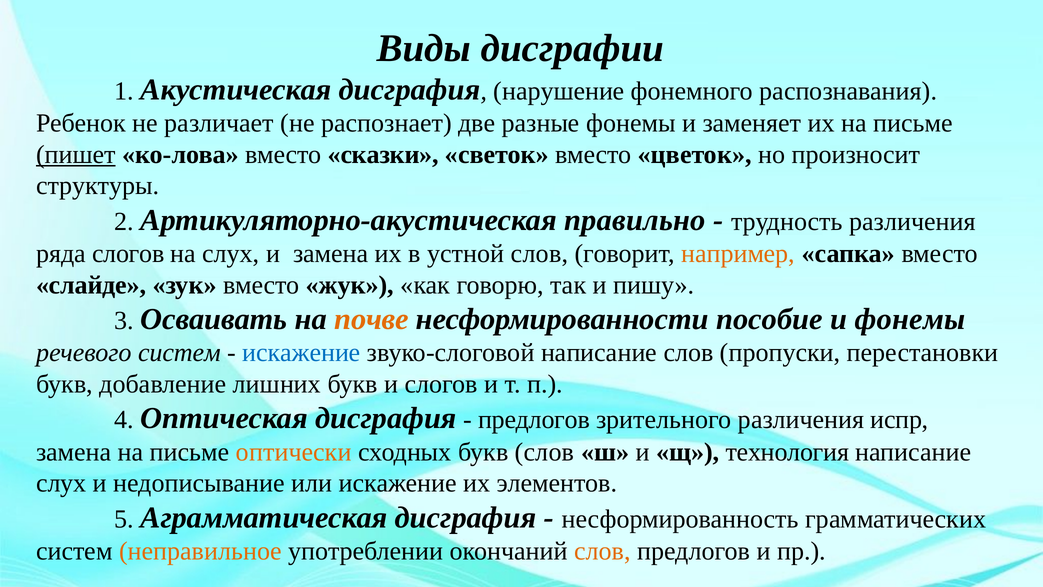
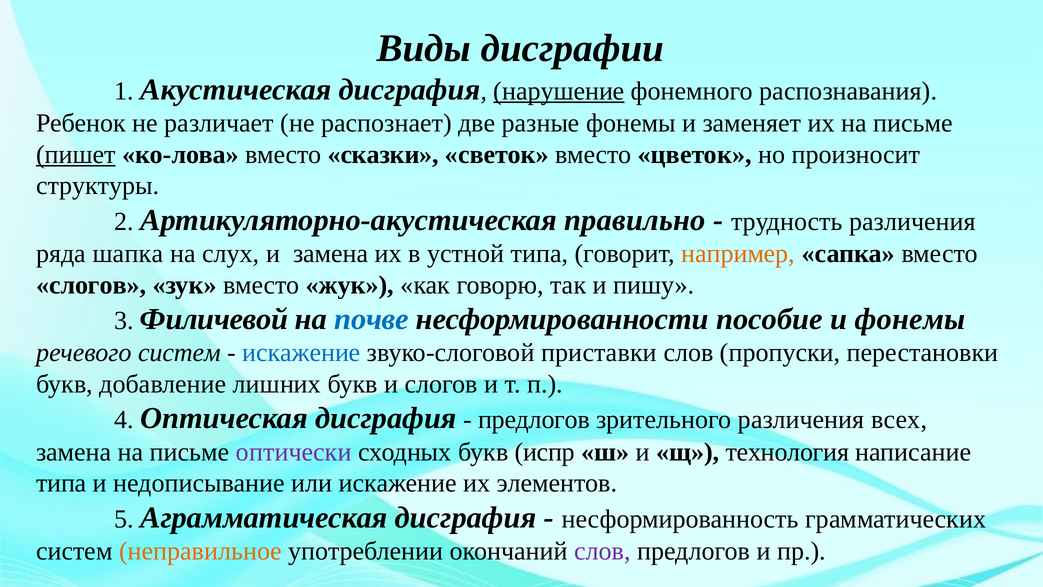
нарушение underline: none -> present (559, 91)
ряда слогов: слогов -> шапка (128, 254)
устной слов: слов -> типа (539, 254)
слайде: слайде -> слогов (91, 285)
Осваивать: Осваивать -> Филичевой (214, 319)
почве colour: orange -> blue (371, 319)
звуко-слоговой написание: написание -> приставки (599, 353)
испр: испр -> всех (899, 420)
оптически colour: orange -> purple (294, 452)
букв слов: слов -> испр (545, 452)
слух: слух -> типа (61, 483)
слов colour: orange -> purple (603, 551)
